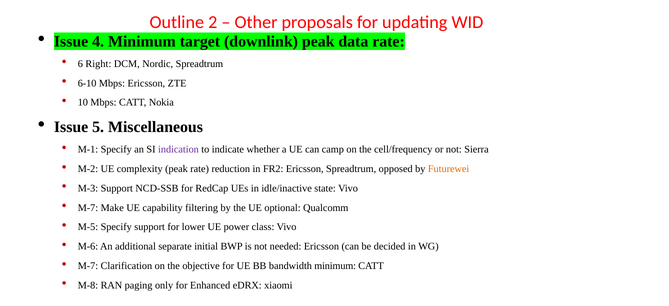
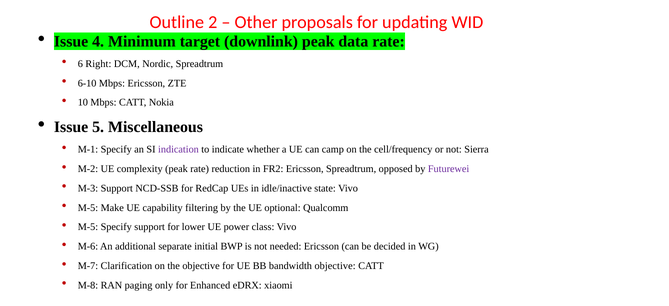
Futurewei colour: orange -> purple (449, 169)
M-7: M-7 -> M-5 (88, 208)
bandwidth minimum: minimum -> objective (335, 266)
